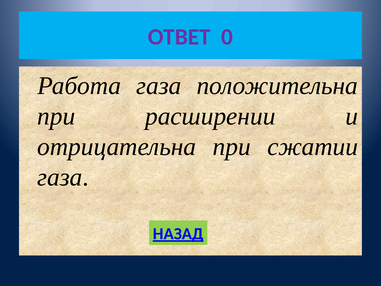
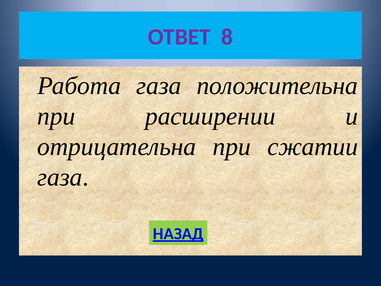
0: 0 -> 8 (227, 37)
